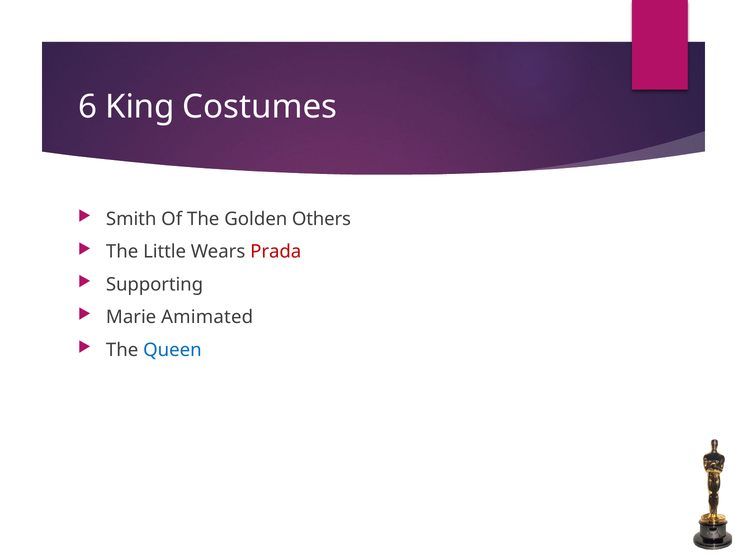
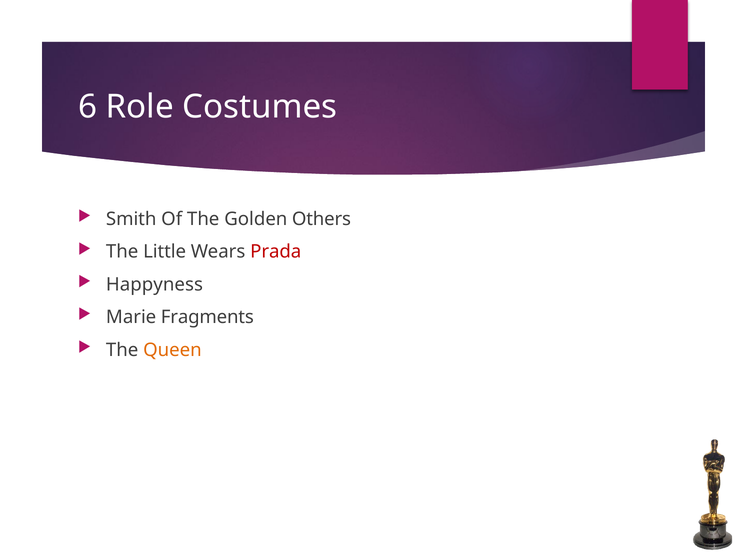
King: King -> Role (140, 107)
Supporting: Supporting -> Happyness (154, 285)
Amimated: Amimated -> Fragments (207, 318)
Queen colour: blue -> orange (172, 350)
